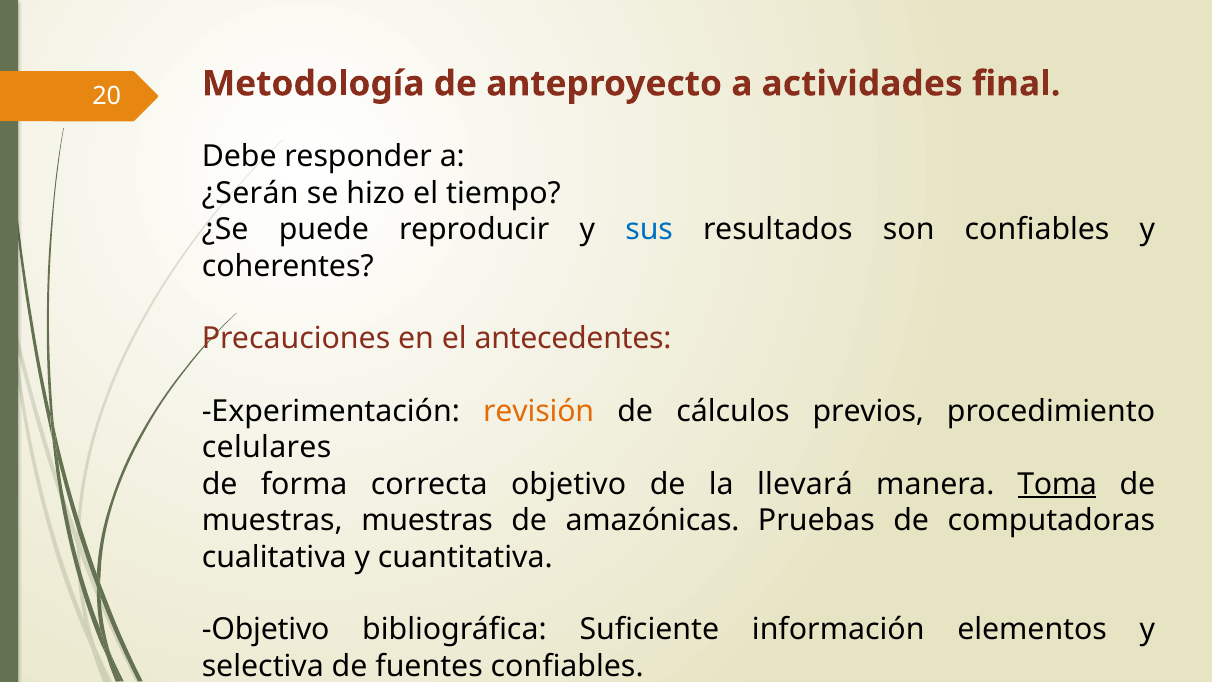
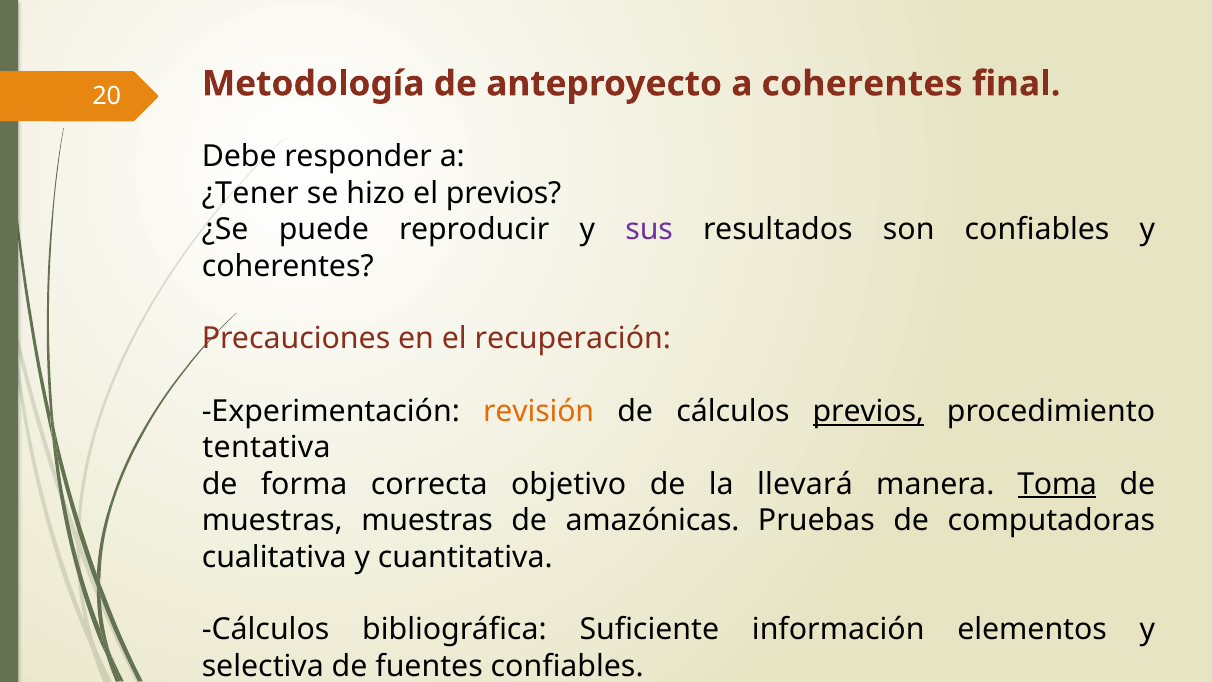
a actividades: actividades -> coherentes (862, 84)
¿Serán: ¿Serán -> ¿Tener (250, 193)
el tiempo: tiempo -> previos (504, 193)
sus colour: blue -> purple (649, 230)
antecedentes: antecedentes -> recuperación (573, 339)
previos underline: none -> present (868, 411)
celulares: celulares -> tentativa (267, 448)
Objetivo: Objetivo -> Cálculos (266, 630)
